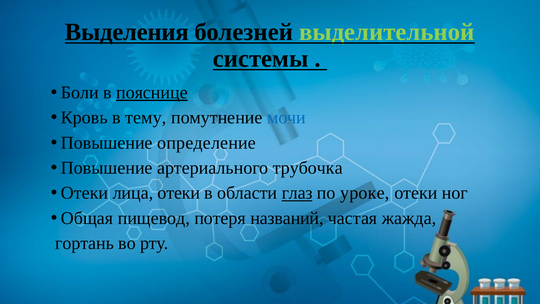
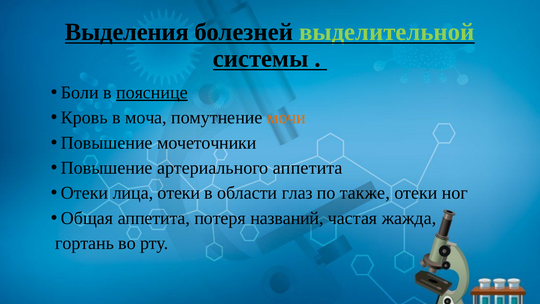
тему: тему -> моча (146, 118)
мочи colour: blue -> orange (286, 118)
определение: определение -> мочеточники (207, 143)
артериального трубочка: трубочка -> аппетита (308, 168)
глаз underline: present -> none (297, 193)
уроке: уроке -> также (365, 193)
Общая пищевод: пищевод -> аппетита (154, 218)
